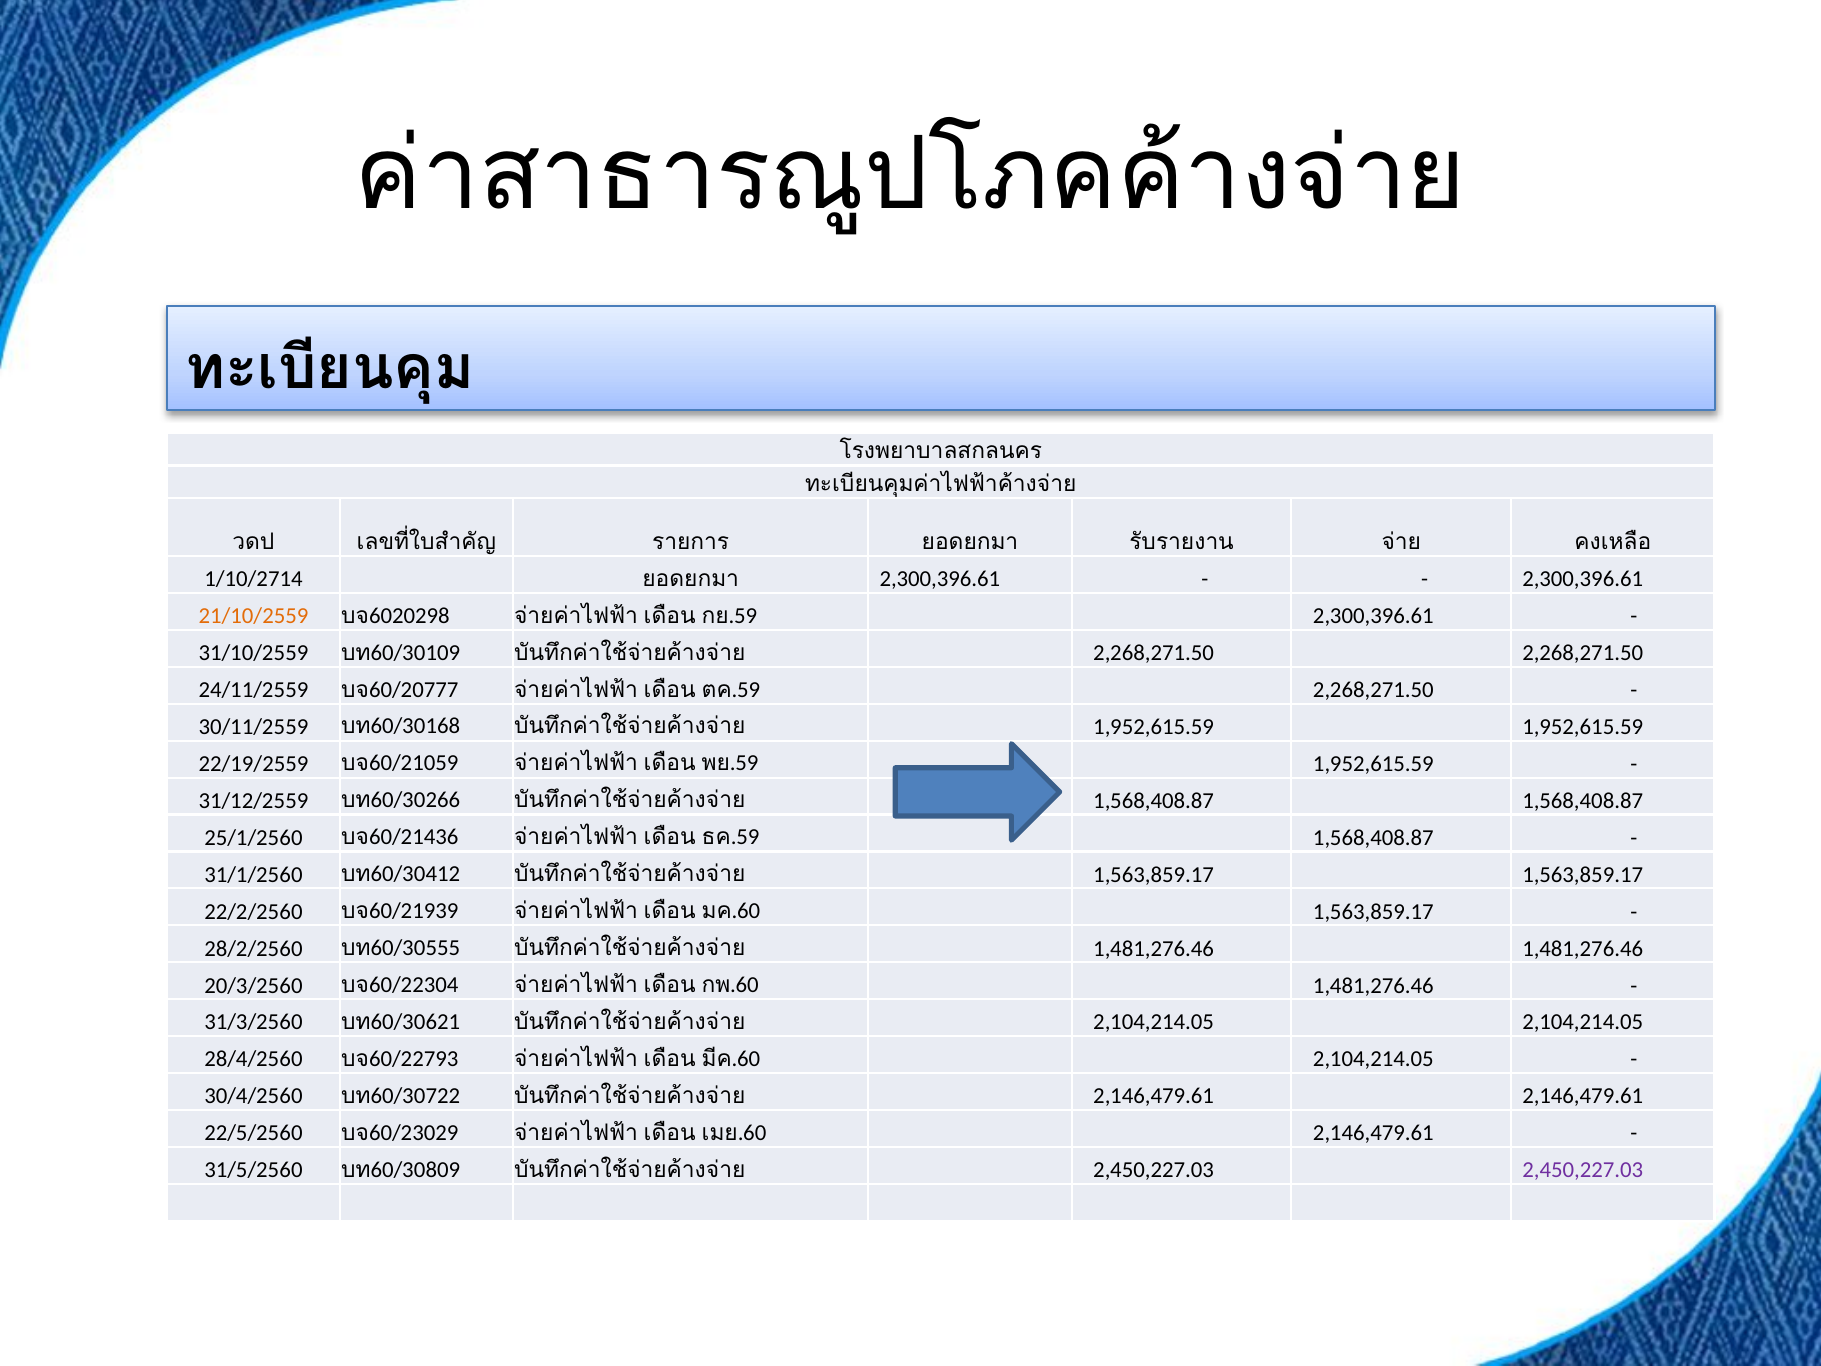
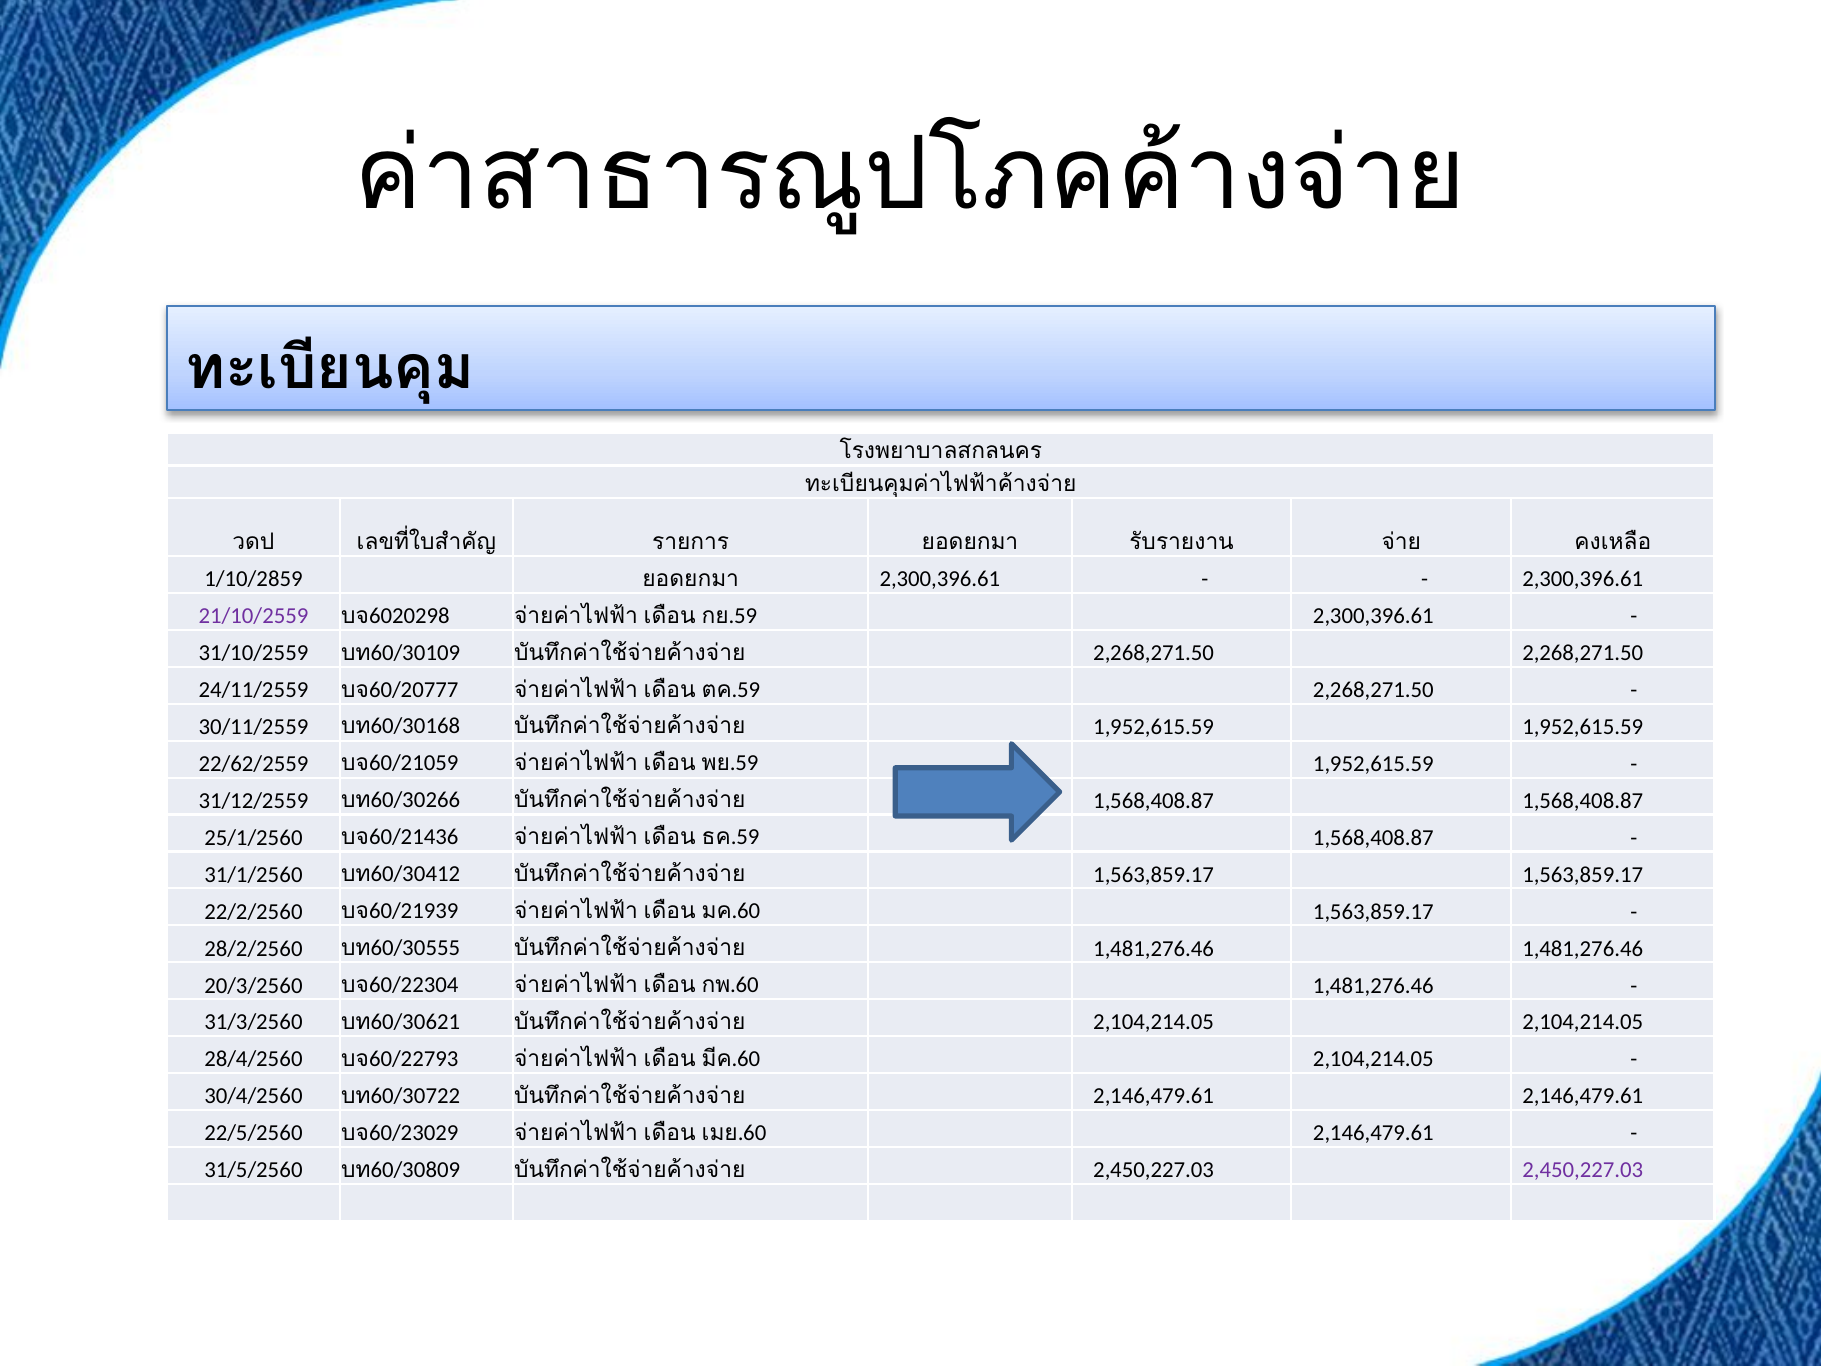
1/10/2714: 1/10/2714 -> 1/10/2859 (253, 579)
21/10/2559 colour: orange -> purple (253, 616)
22/19/2559: 22/19/2559 -> 22/62/2559 (253, 764)
